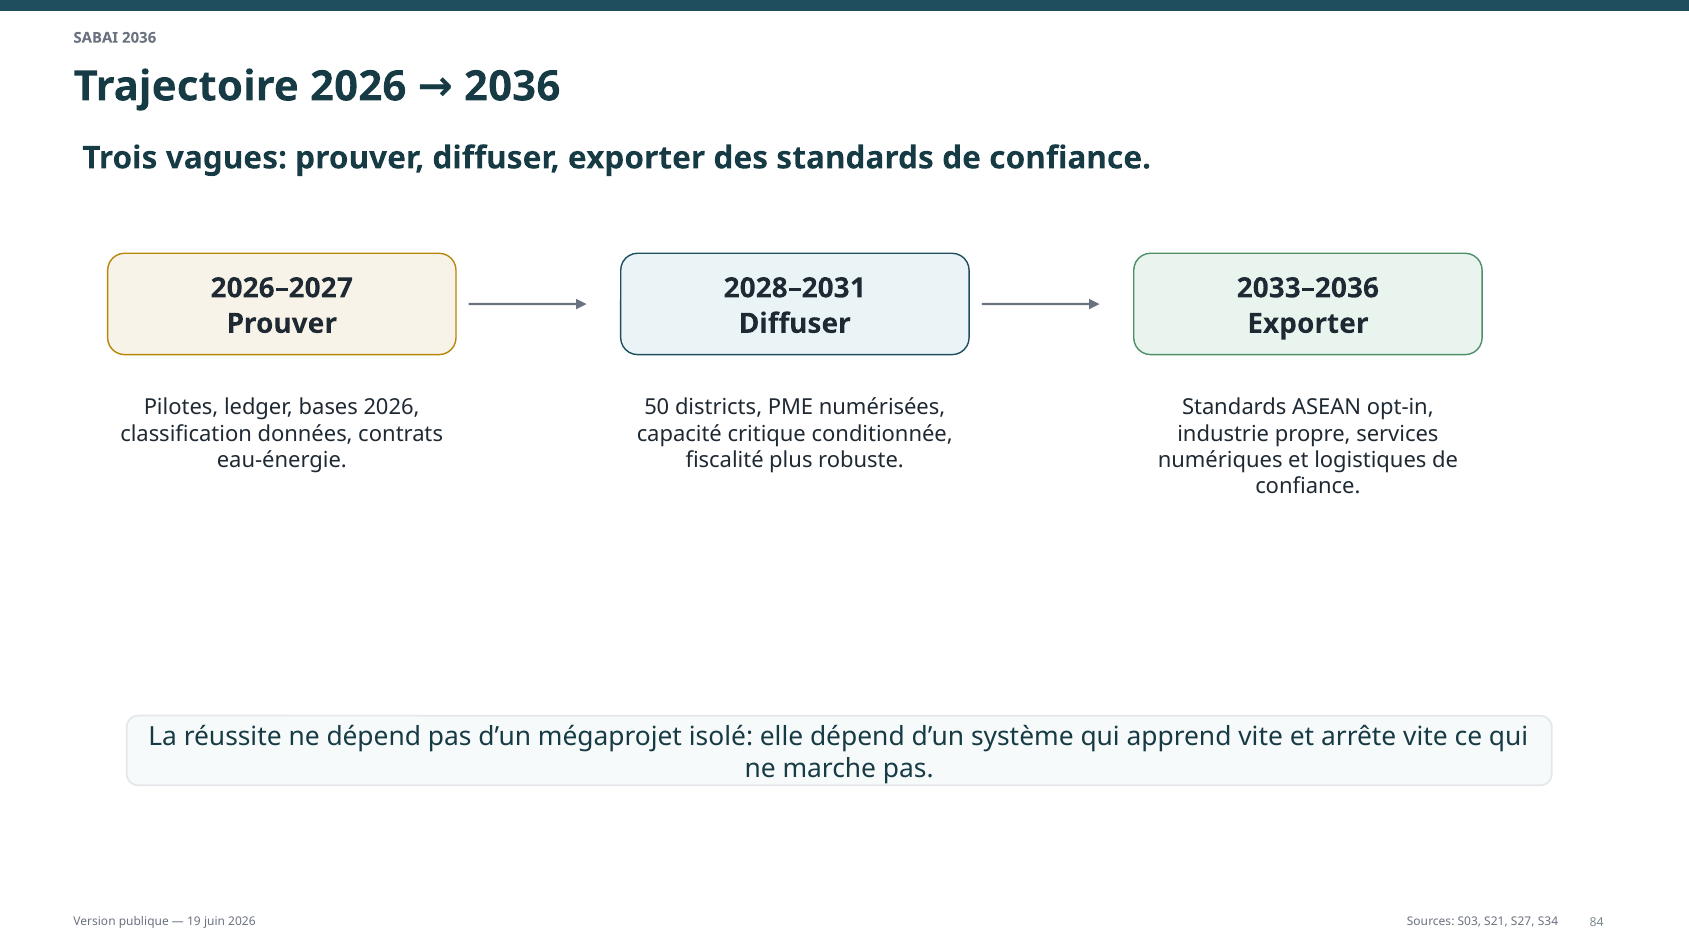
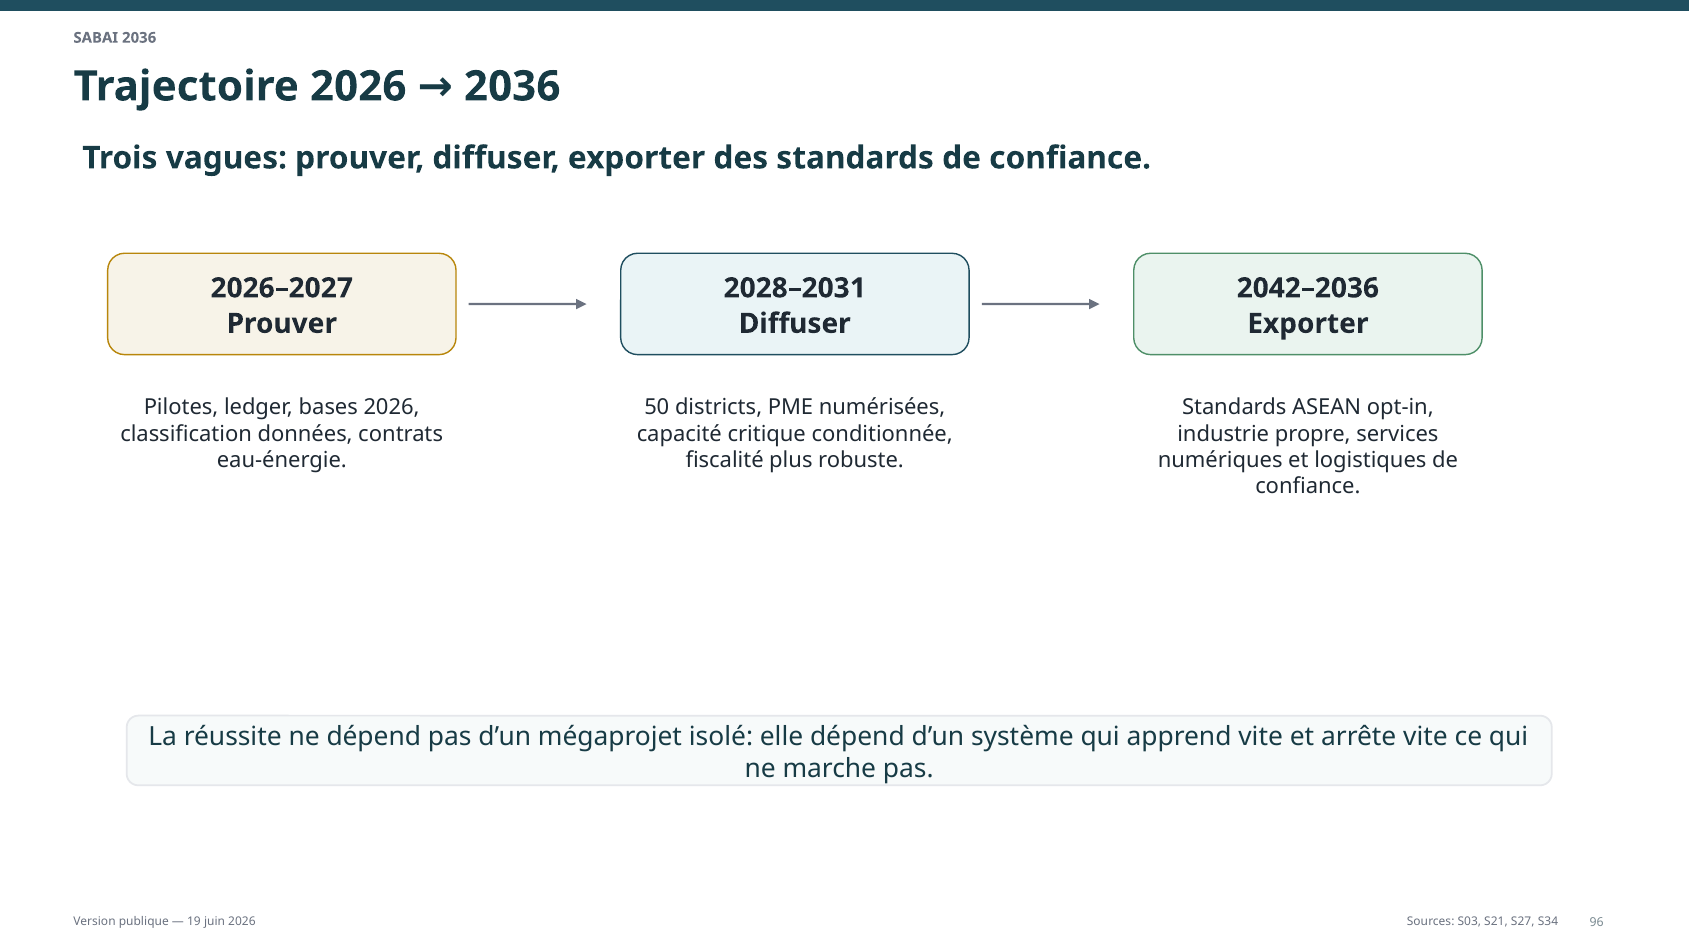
2033–2036: 2033–2036 -> 2042–2036 (1308, 288)
84: 84 -> 96 (1597, 923)
